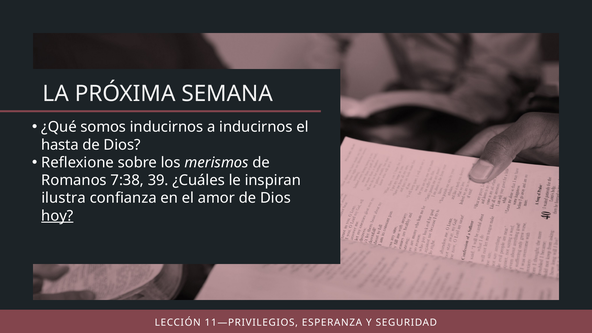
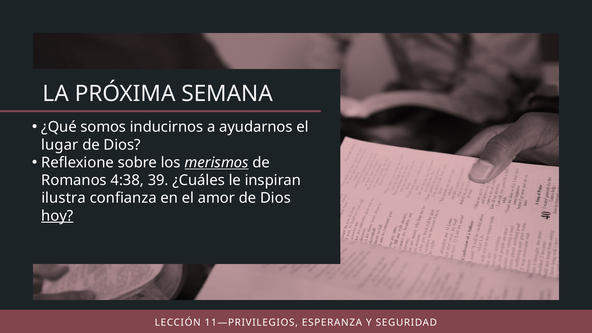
a inducirnos: inducirnos -> ayudarnos (256, 127)
hasta: hasta -> lugar (60, 145)
merismos underline: none -> present (217, 163)
7:38: 7:38 -> 4:38 (127, 180)
